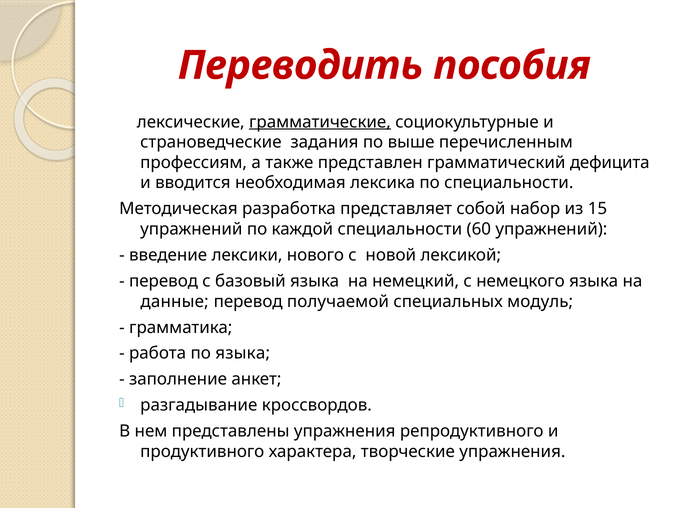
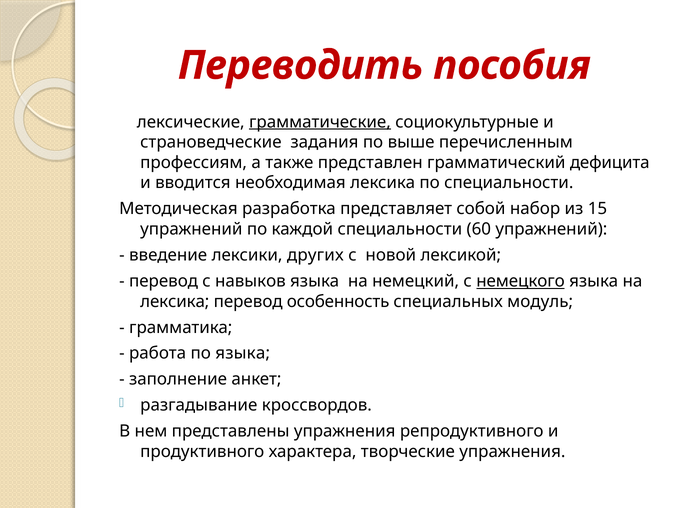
нового: нового -> других (315, 255)
базовый: базовый -> навыков (250, 281)
немецкого underline: none -> present (521, 281)
данные: данные -> лексика (175, 302)
получаемой: получаемой -> особенность (338, 302)
